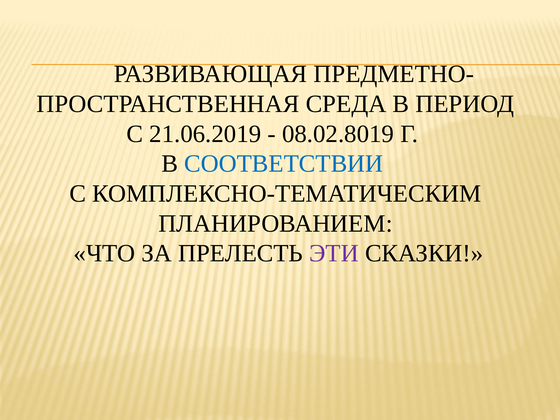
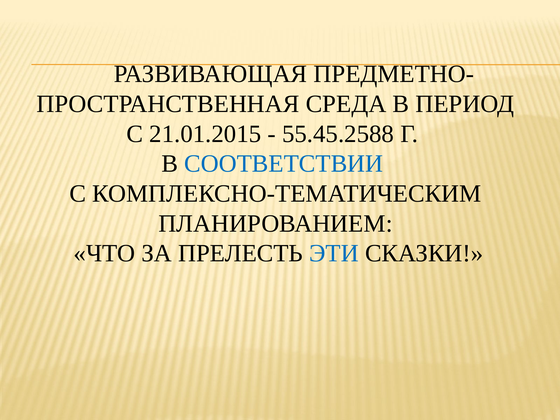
21.06.2019: 21.06.2019 -> 21.01.2015 (205, 134)
08.02.8019: 08.02.8019 -> 55.45.2588 (338, 134)
ЭТИ colour: purple -> blue (334, 253)
